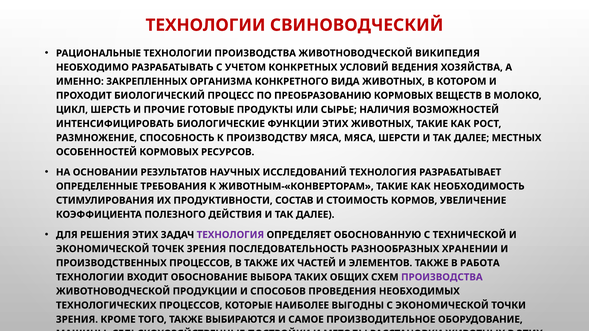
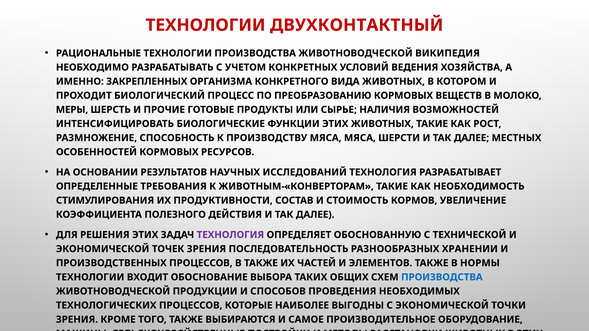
СВИНОВОДЧЕСКИЙ: СВИНОВОДЧЕСКИЙ -> ДВУХКОНТАКТНЫЙ (357, 25)
ЦИКЛ: ЦИКЛ -> МЕРЫ (72, 110)
РАБОТА: РАБОТА -> НОРМЫ (480, 263)
ПРОИЗВОДСТВА colour: purple -> blue (442, 277)
